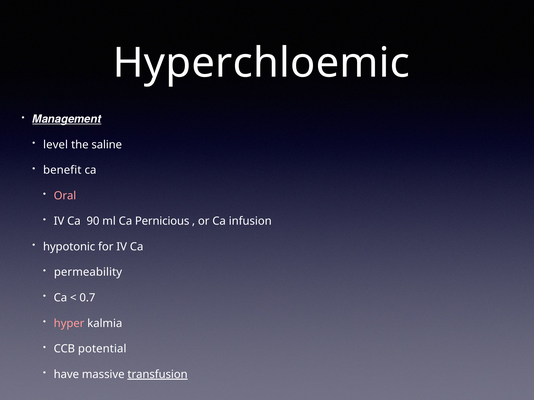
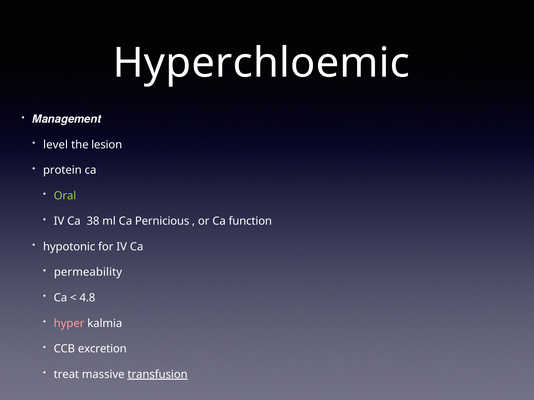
Management underline: present -> none (67, 119)
saline: saline -> lesion (107, 145)
benefit: benefit -> protein (62, 170)
Oral colour: pink -> light green (65, 196)
90: 90 -> 38 (93, 222)
infusion: infusion -> function (250, 222)
0.7: 0.7 -> 4.8 (87, 298)
potential: potential -> excretion (102, 349)
have: have -> treat (66, 375)
